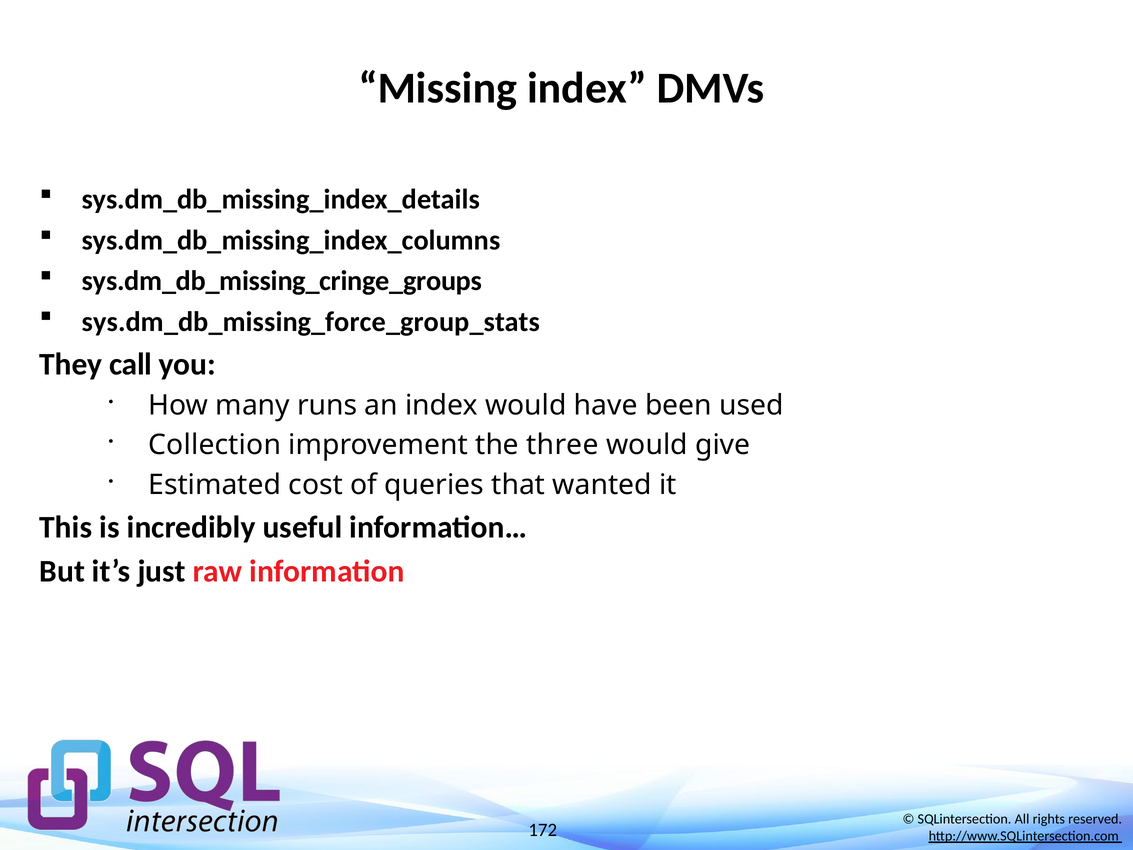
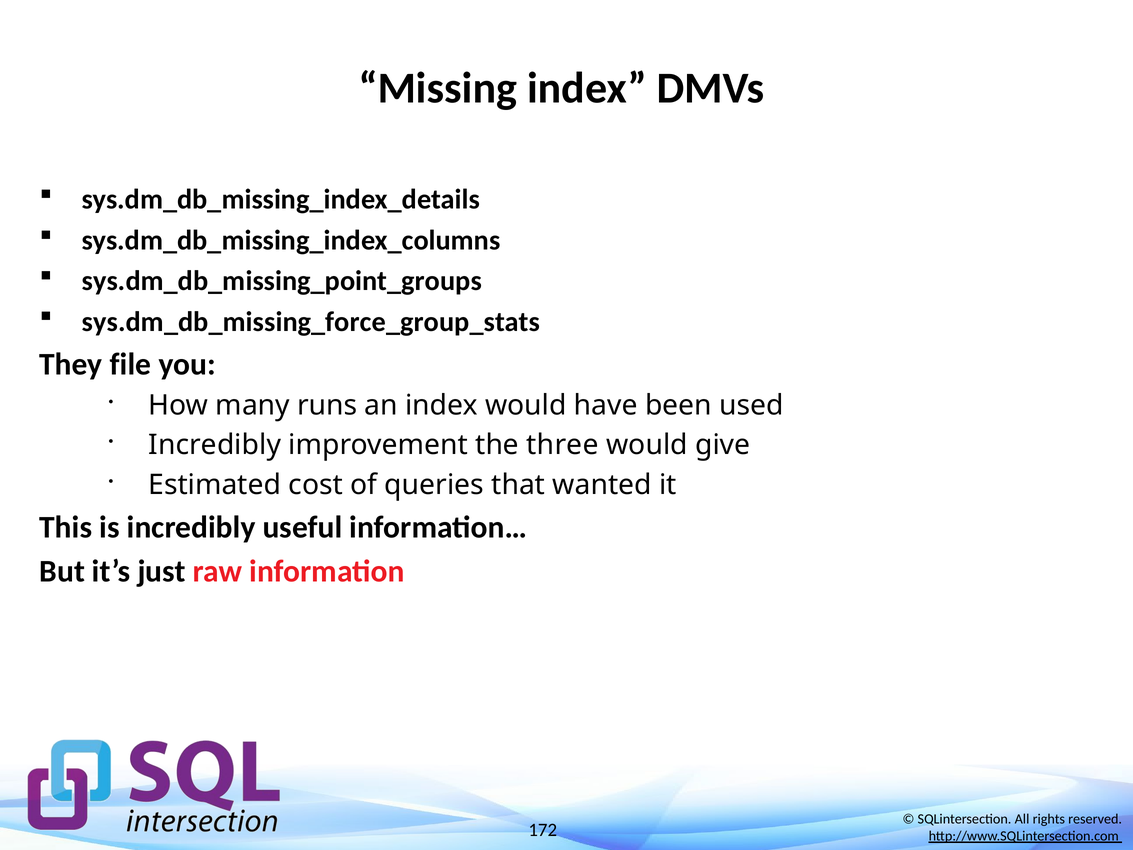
sys.dm_db_missing_cringe_groups: sys.dm_db_missing_cringe_groups -> sys.dm_db_missing_point_groups (282, 281)
call: call -> file (130, 364)
Collection: Collection -> Incredibly (215, 445)
